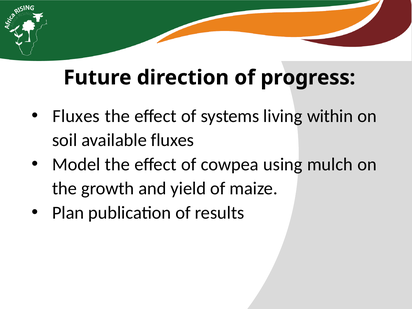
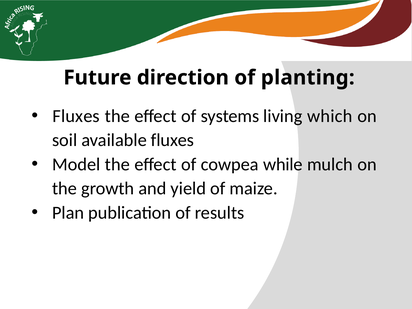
progress: progress -> planting (308, 78)
within: within -> which (330, 116)
using: using -> while (283, 164)
